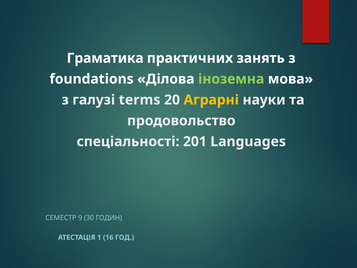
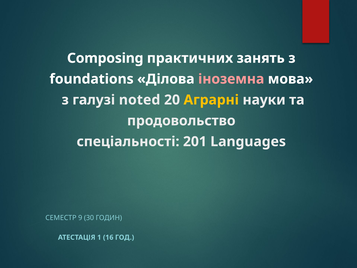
Граматика: Граматика -> Composing (105, 58)
іноземна colour: light green -> pink (231, 79)
terms: terms -> noted (140, 100)
